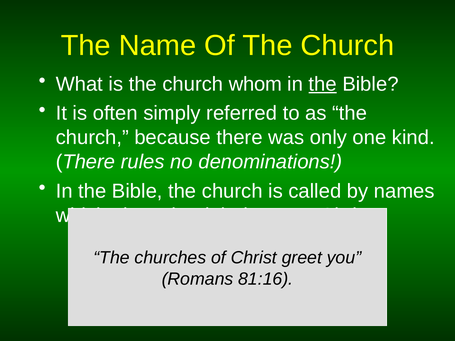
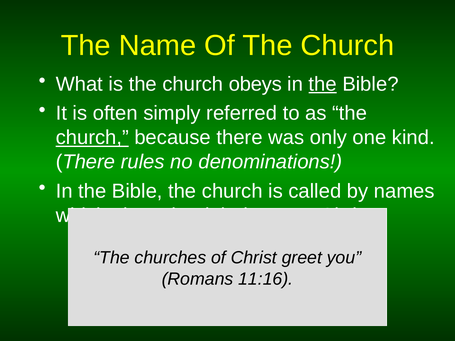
whom: whom -> obeys (255, 84)
church underline: none -> present (92, 138)
81:16: 81:16 -> 11:16 (266, 279)
